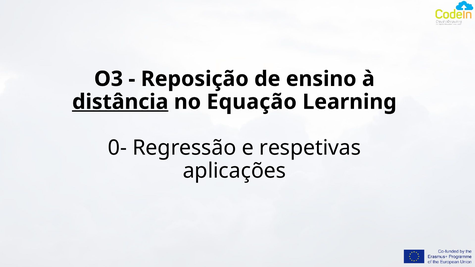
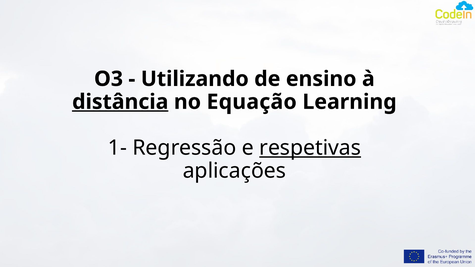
Reposição: Reposição -> Utilizando (195, 79)
0-: 0- -> 1- (117, 148)
respetivas underline: none -> present (310, 148)
